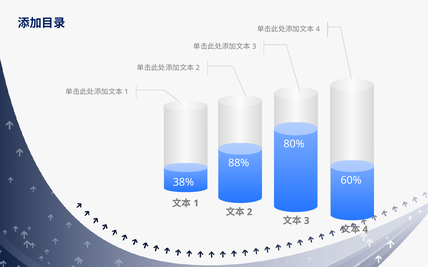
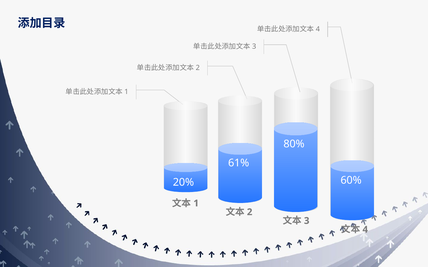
88%: 88% -> 61% (239, 163)
38%: 38% -> 20% (183, 183)
